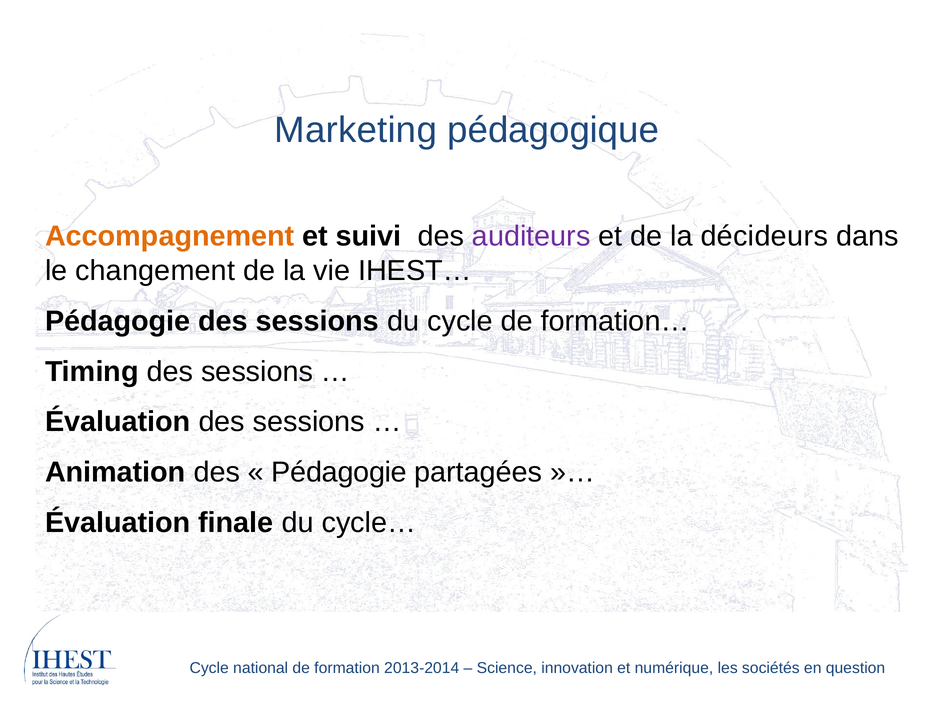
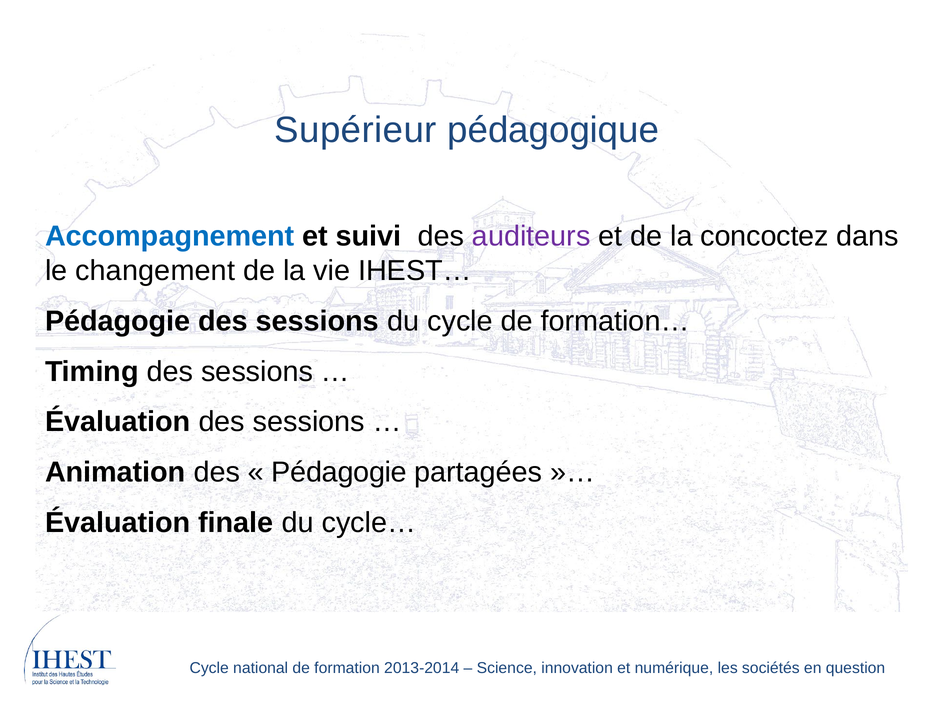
Marketing: Marketing -> Supérieur (356, 130)
Accompagnement colour: orange -> blue (170, 236)
décideurs: décideurs -> concoctez (765, 236)
